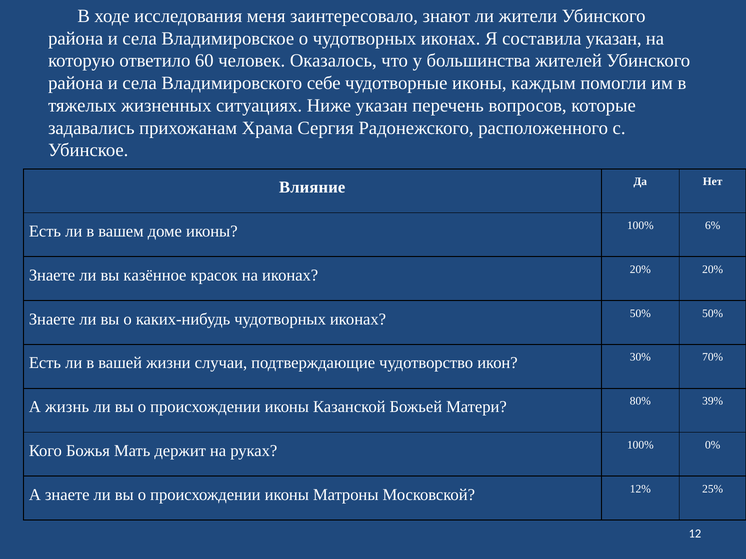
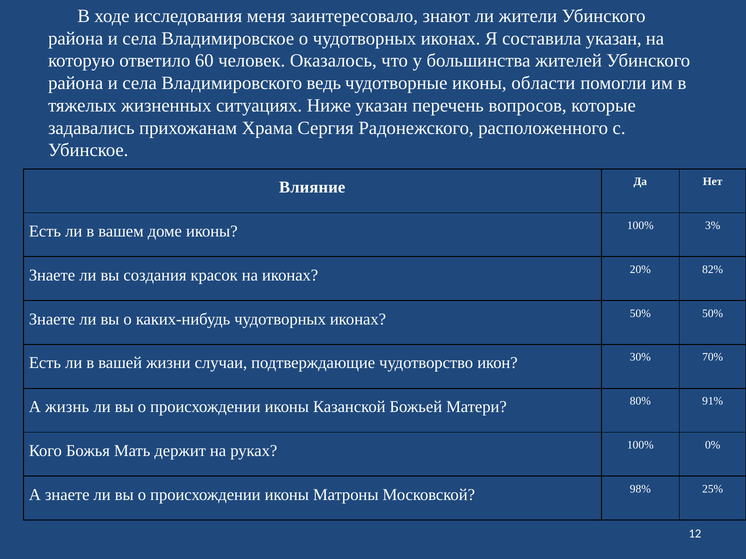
себе: себе -> ведь (324, 83)
каждым: каждым -> области (543, 83)
6%: 6% -> 3% (713, 226)
казённое: казённое -> создания (155, 275)
20% 20%: 20% -> 82% (713, 270)
39%: 39% -> 91% (713, 401)
12%: 12% -> 98% (640, 489)
